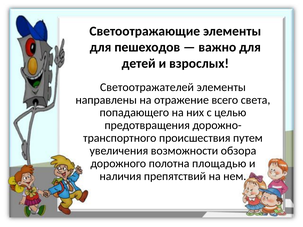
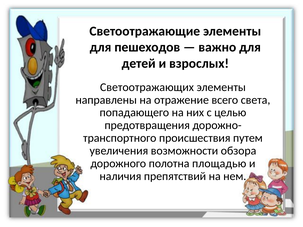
Светоотражателей: Светоотражателей -> Светоотражающих (147, 87)
